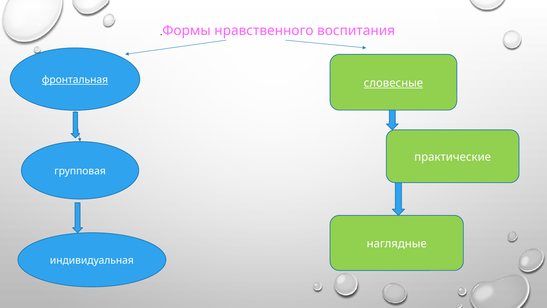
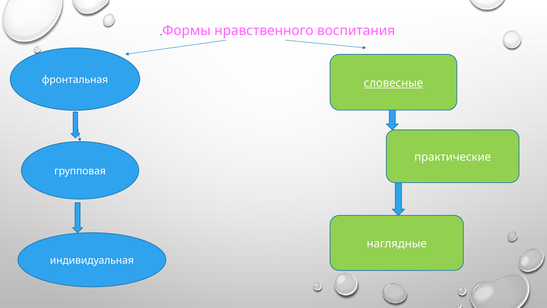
фронтальная underline: present -> none (75, 80)
